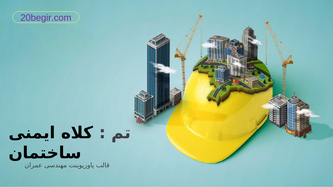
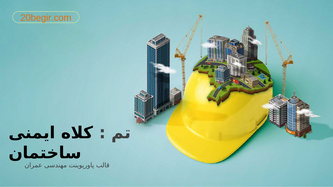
20begir.com colour: purple -> orange (46, 18)
